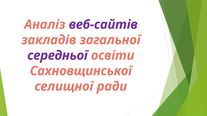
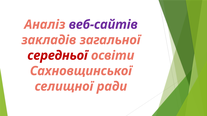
середньої colour: purple -> red (58, 56)
